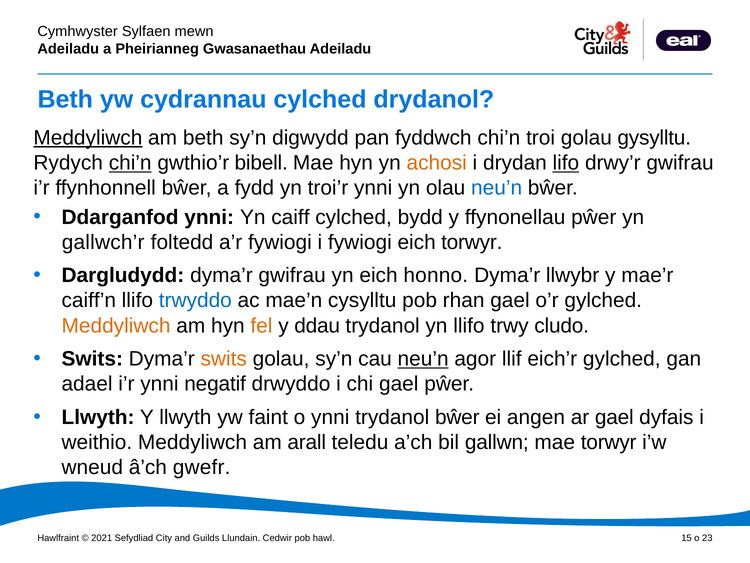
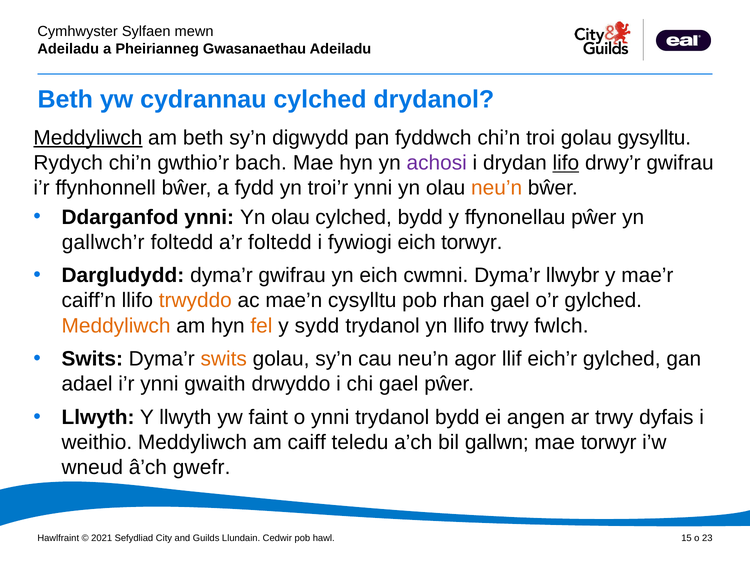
chi’n underline: present -> none (130, 163)
bibell: bibell -> bach (261, 163)
achosi colour: orange -> purple (437, 163)
neu’n colour: blue -> orange (497, 188)
caiff: caiff -> olau (291, 217)
a’r fywiogi: fywiogi -> foltedd (280, 242)
honno: honno -> cwmni (436, 275)
trwyddo colour: blue -> orange (195, 300)
ddau: ddau -> sydd (317, 325)
cludo: cludo -> fwlch (561, 325)
neu’n underline: present -> none (423, 359)
negatif: negatif -> gwaith (215, 384)
trydanol bŵer: bŵer -> bydd (457, 417)
ar gael: gael -> trwy (614, 417)
arall: arall -> caiff (307, 442)
